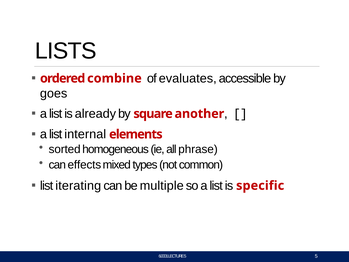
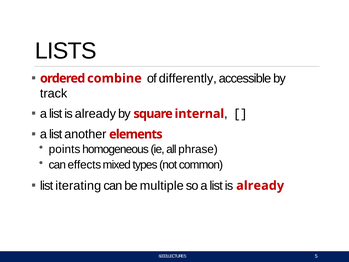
evaluates: evaluates -> differently (188, 78)
goes: goes -> track (54, 93)
another: another -> internal (199, 114)
internal: internal -> another (85, 134)
sorted: sorted -> points (65, 149)
specific: specific -> already (260, 185)
